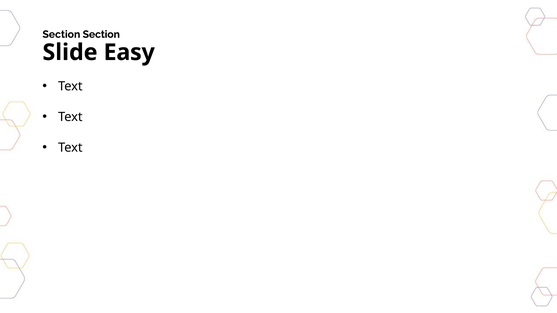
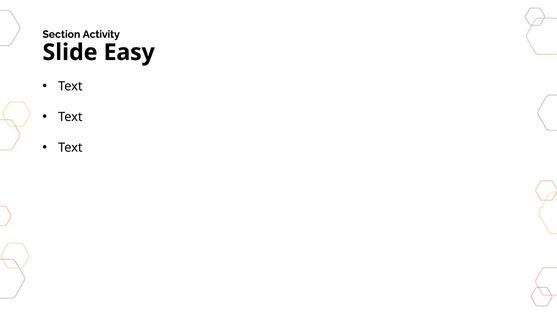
Section Section: Section -> Activity (101, 34)
